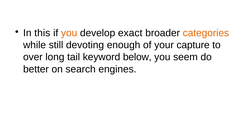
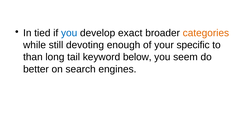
this: this -> tied (42, 33)
you colour: orange -> blue (69, 33)
capture: capture -> specific (193, 45)
over: over -> than (33, 57)
